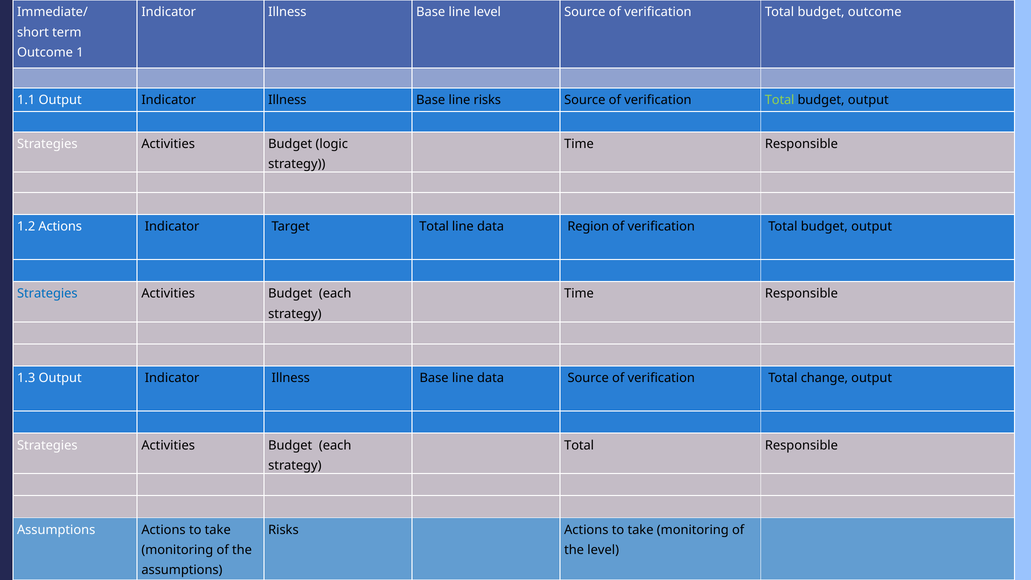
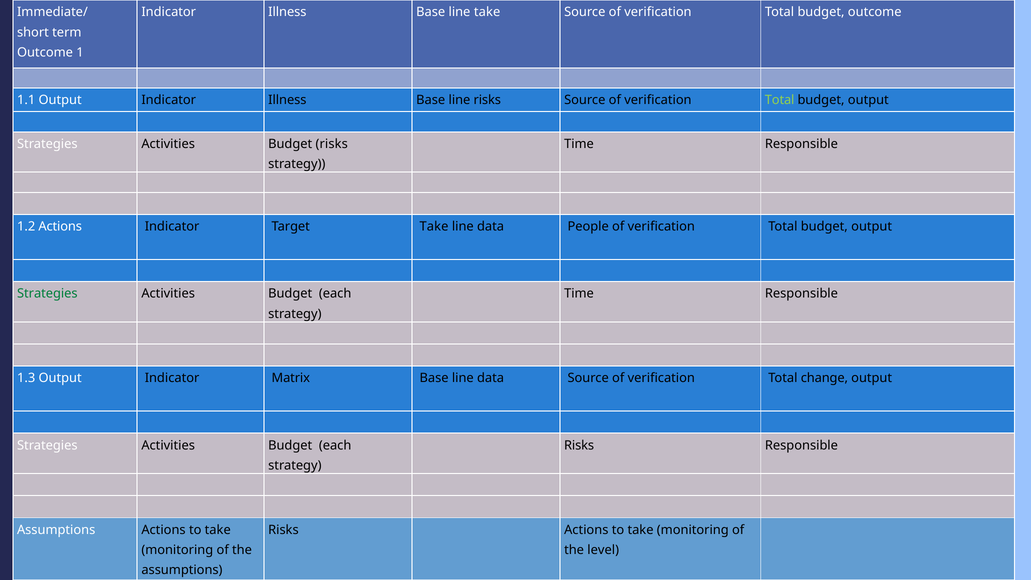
line level: level -> take (487, 12)
Budget logic: logic -> risks (332, 144)
Target Total: Total -> Take (434, 227)
Region: Region -> People (588, 227)
Strategies colour: blue -> green (47, 294)
1.3 Output Indicator Illness: Illness -> Matrix (291, 378)
Total: Total -> Risks (579, 445)
